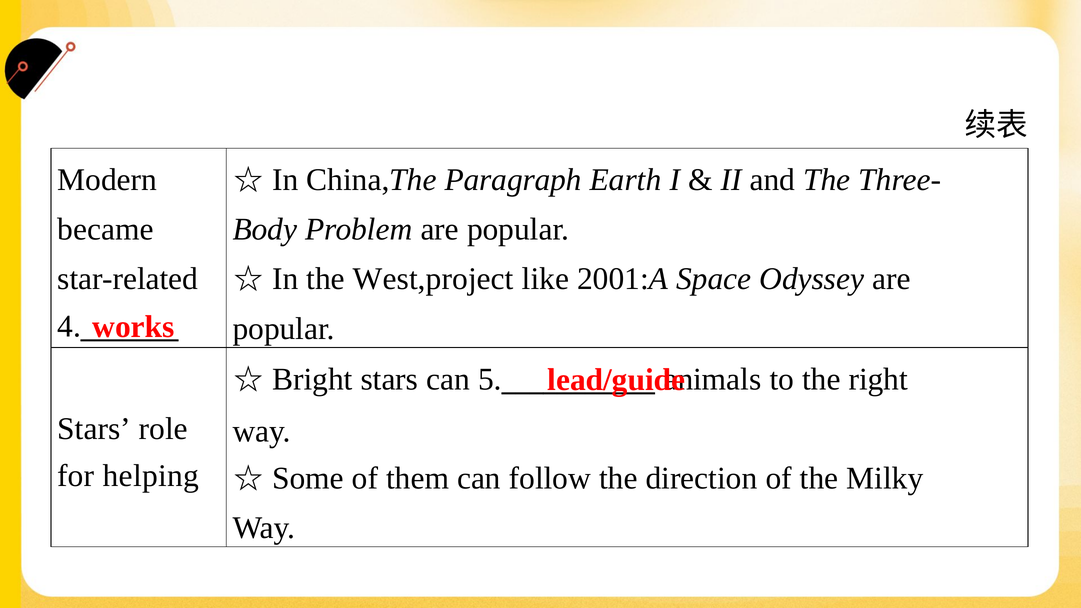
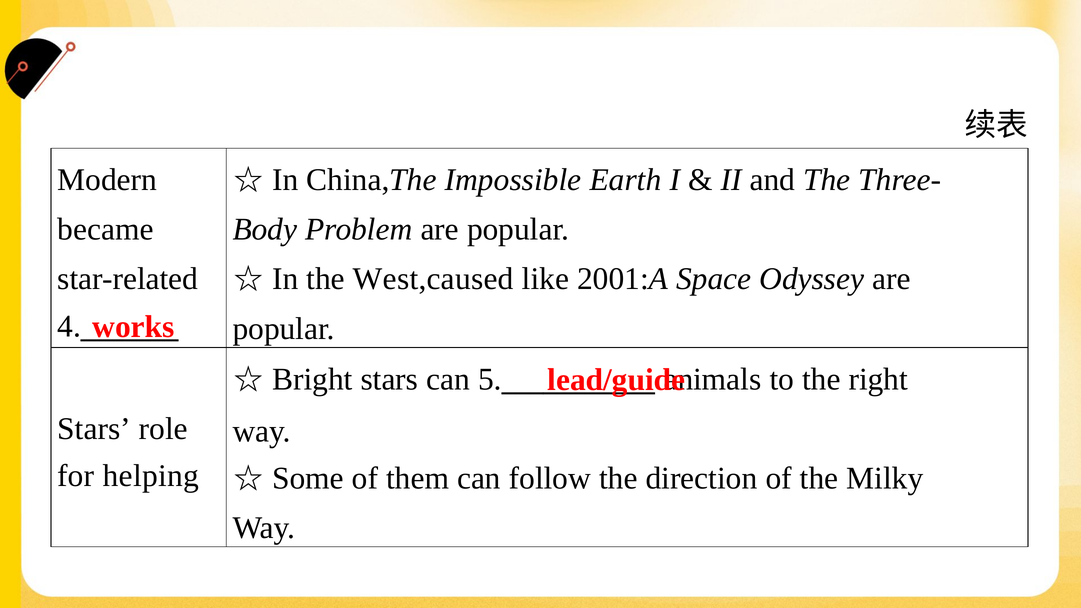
Paragraph: Paragraph -> Impossible (513, 180)
West,project: West,project -> West,caused (433, 279)
